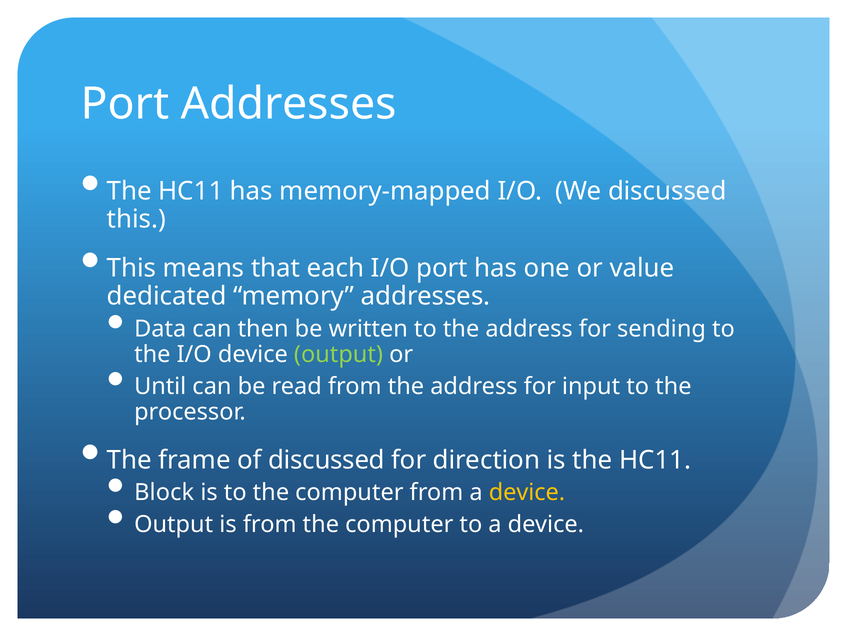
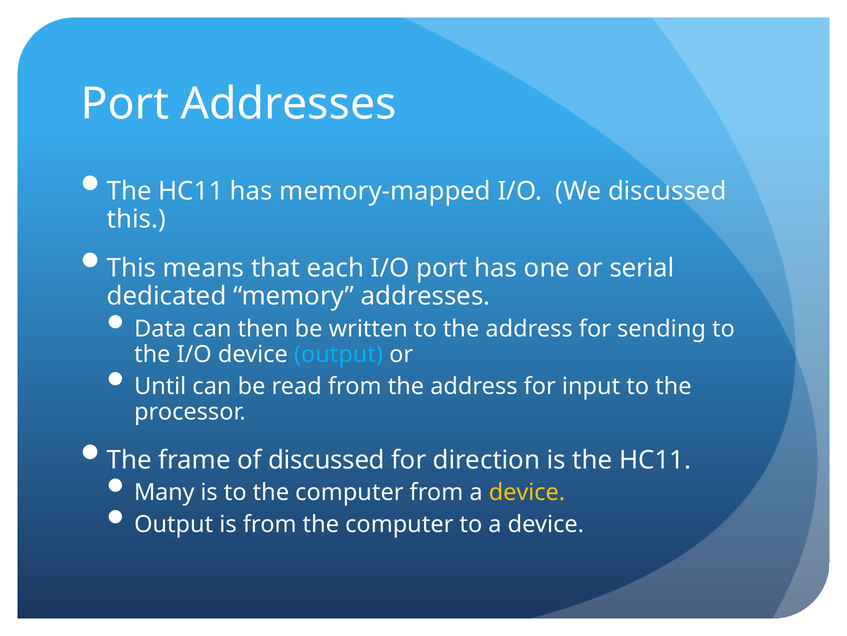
value: value -> serial (642, 268)
output colour: light green -> light blue (338, 354)
Block: Block -> Many (164, 492)
